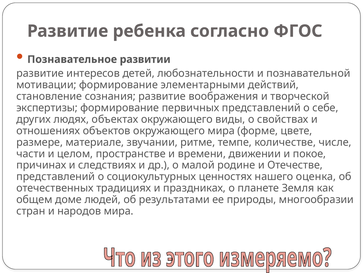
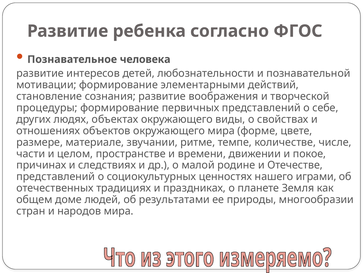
развитии: развитии -> человека (145, 59)
экспертизы: экспертизы -> процедуры (47, 108)
оценка: оценка -> играми (316, 176)
